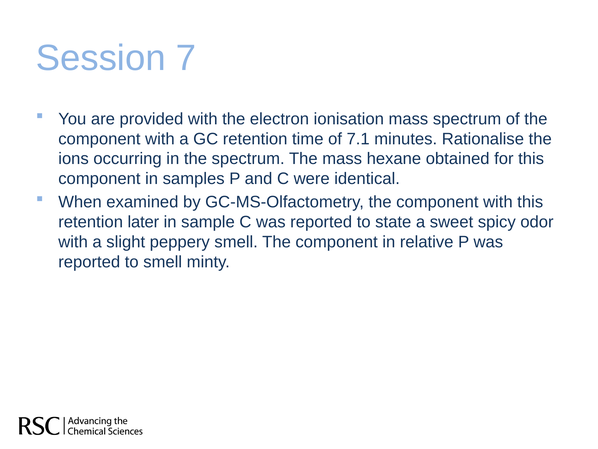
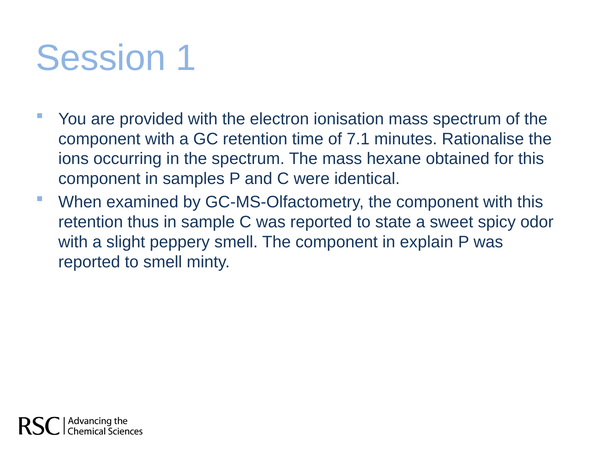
7: 7 -> 1 (186, 58)
later: later -> thus (143, 222)
relative: relative -> explain (427, 242)
